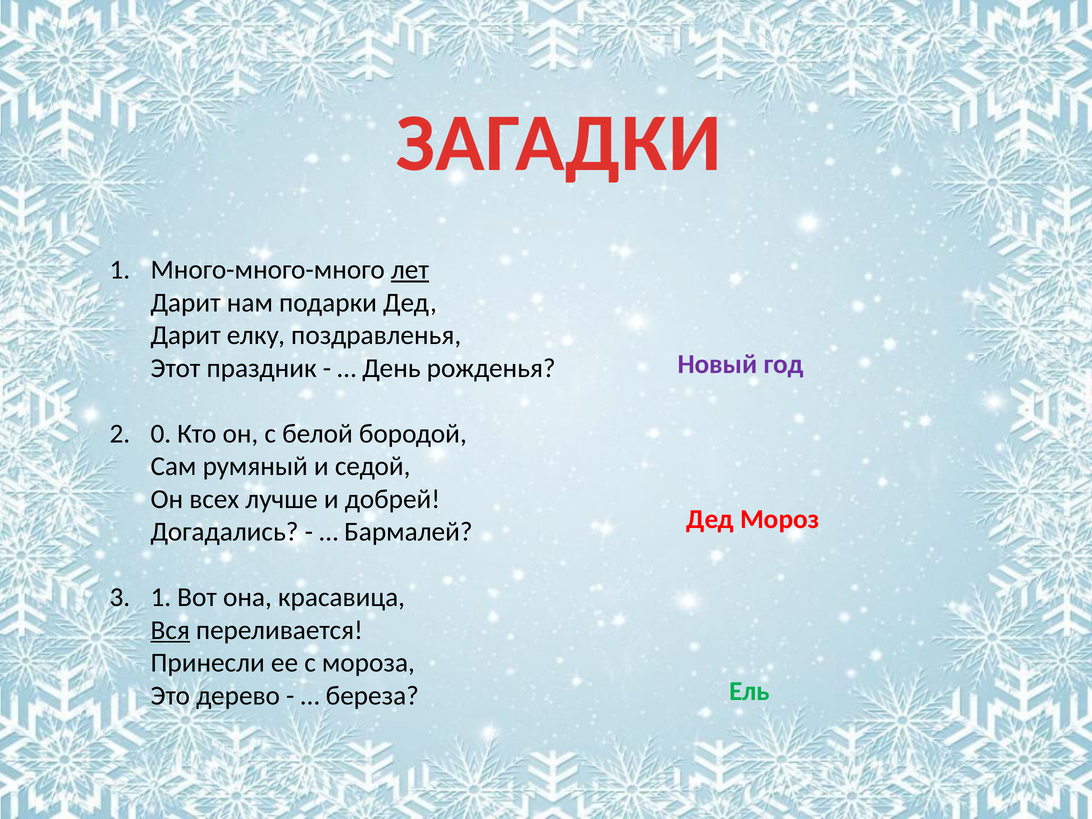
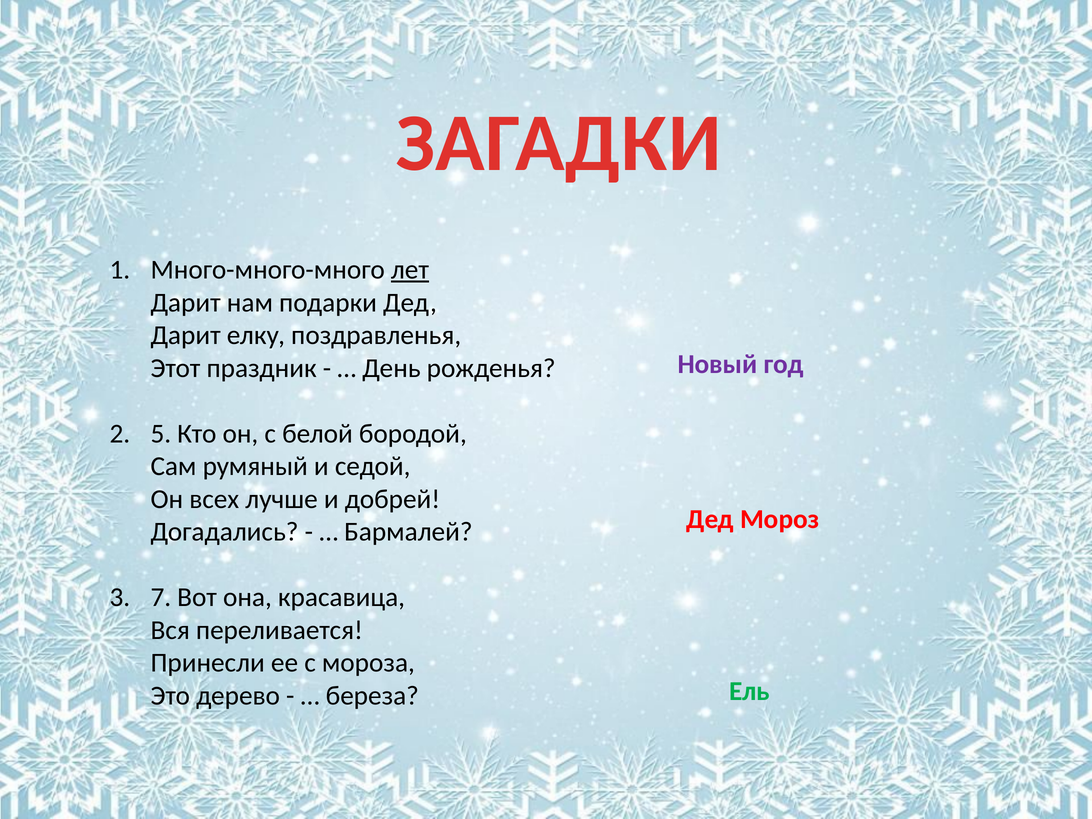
0: 0 -> 5 (161, 434)
3 1: 1 -> 7 (161, 597)
Вся underline: present -> none (170, 630)
